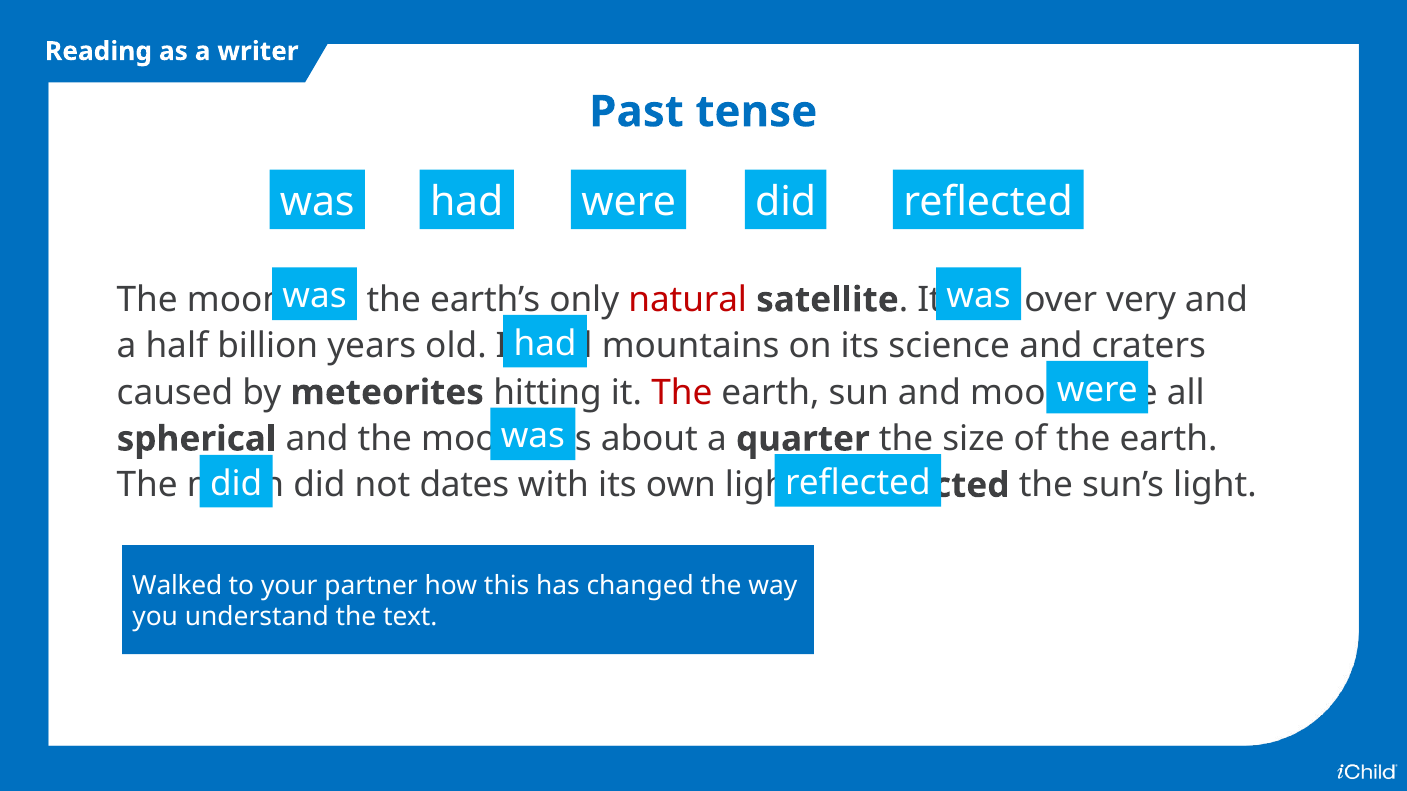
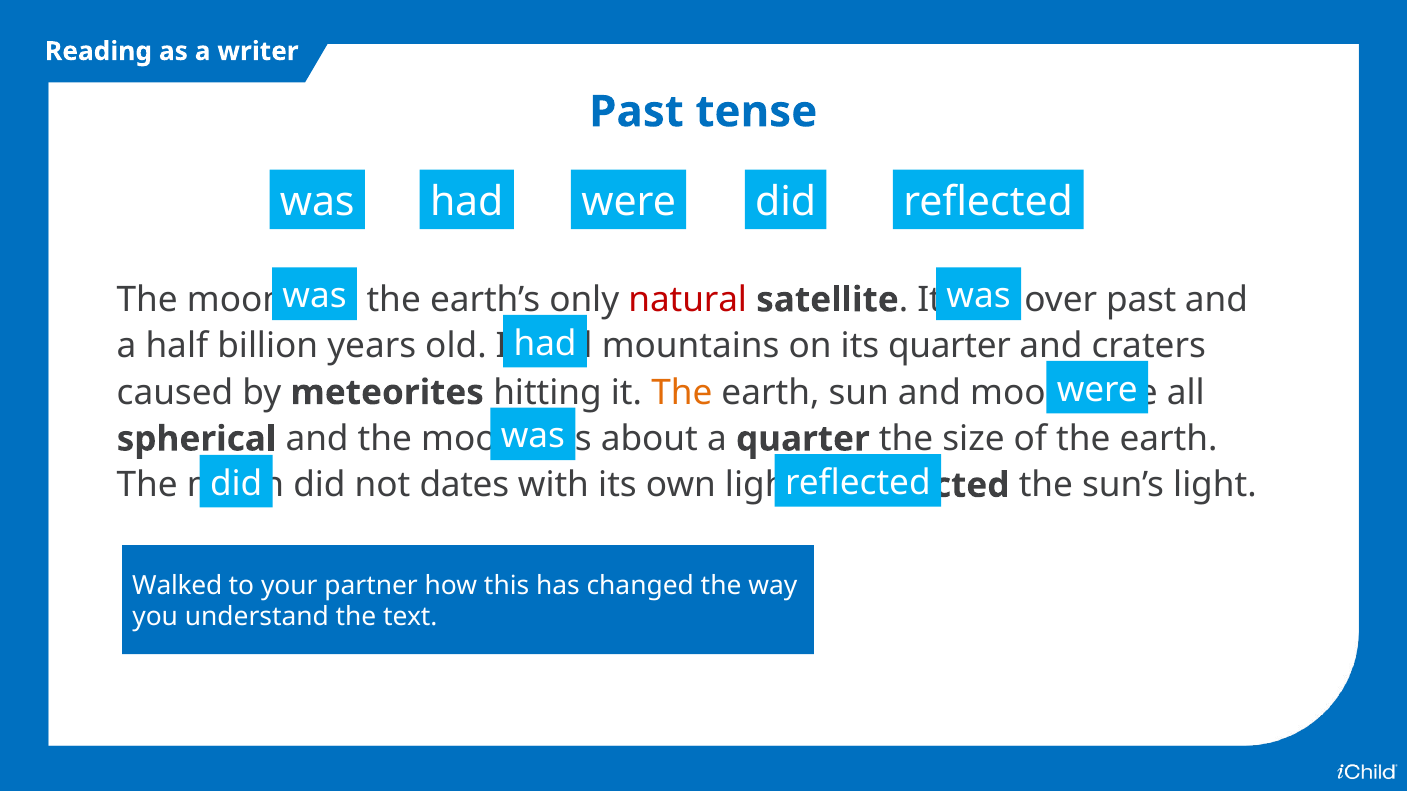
over very: very -> past (1141, 300)
its science: science -> quarter (949, 346)
The colour: red -> orange (682, 393)
